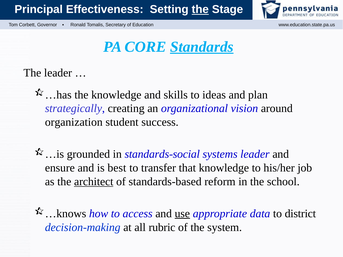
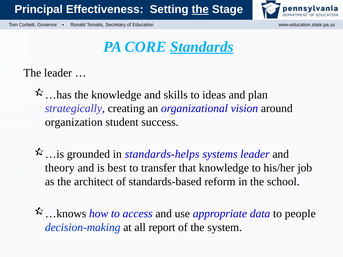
standards-social: standards-social -> standards-helps (162, 154)
ensure: ensure -> theory (60, 168)
architect underline: present -> none (94, 182)
use underline: present -> none (182, 214)
district: district -> people (300, 214)
rubric: rubric -> report (162, 227)
